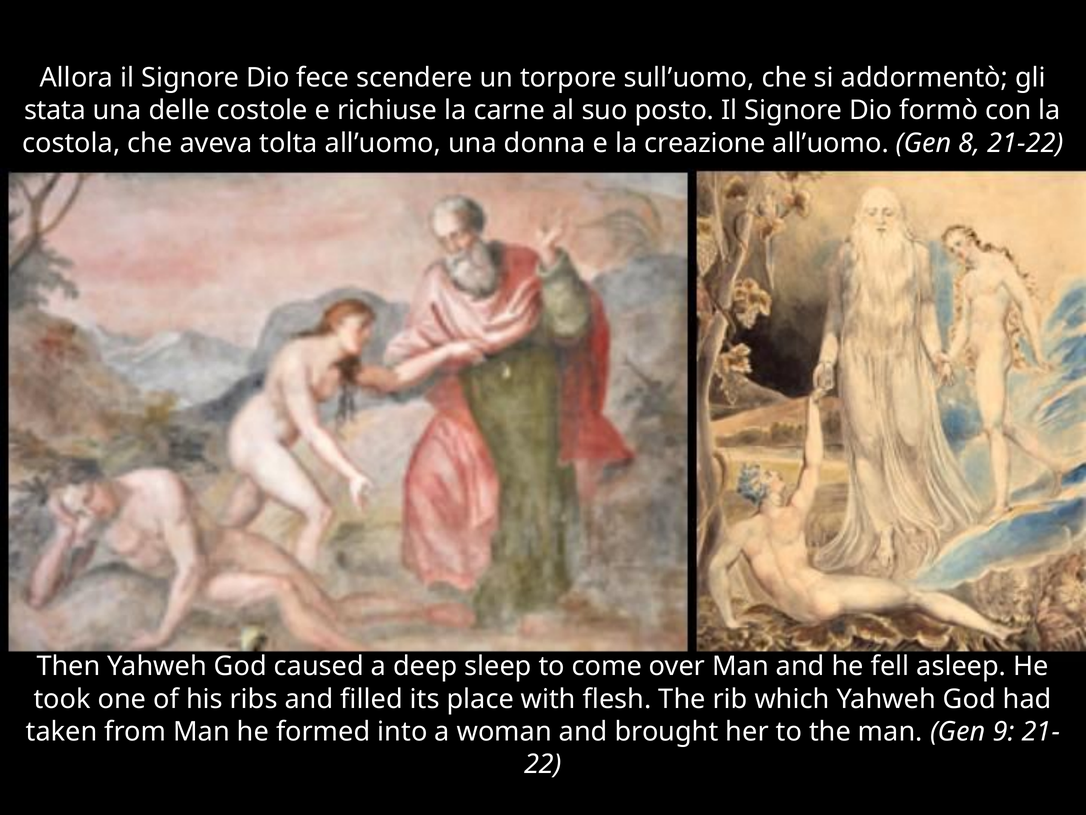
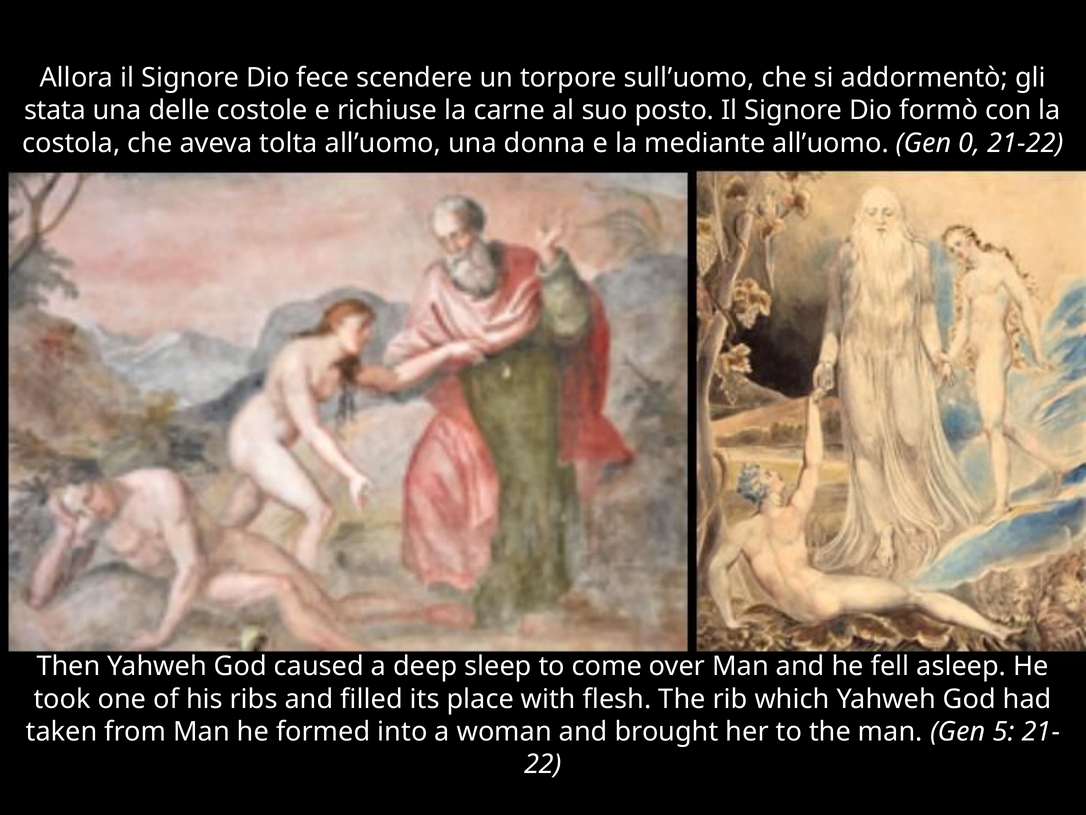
creazione: creazione -> mediante (705, 143)
8: 8 -> 0 (969, 143)
9: 9 -> 5 (1004, 731)
